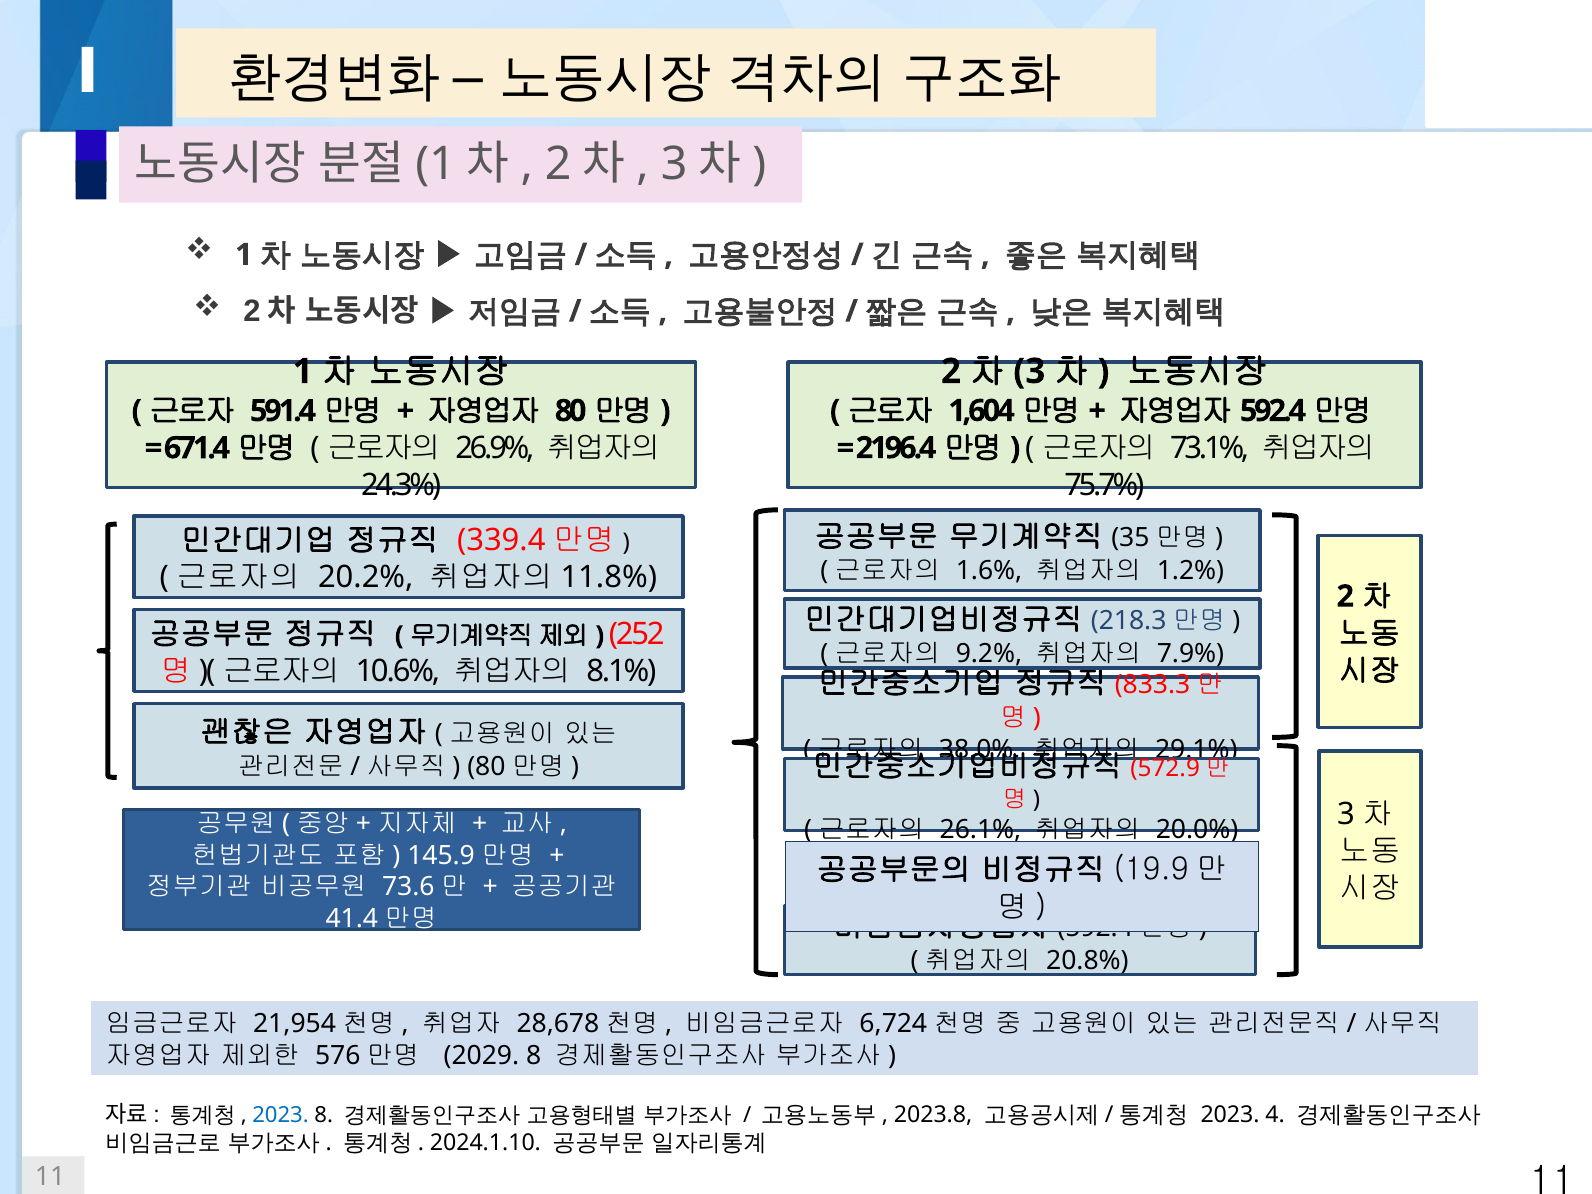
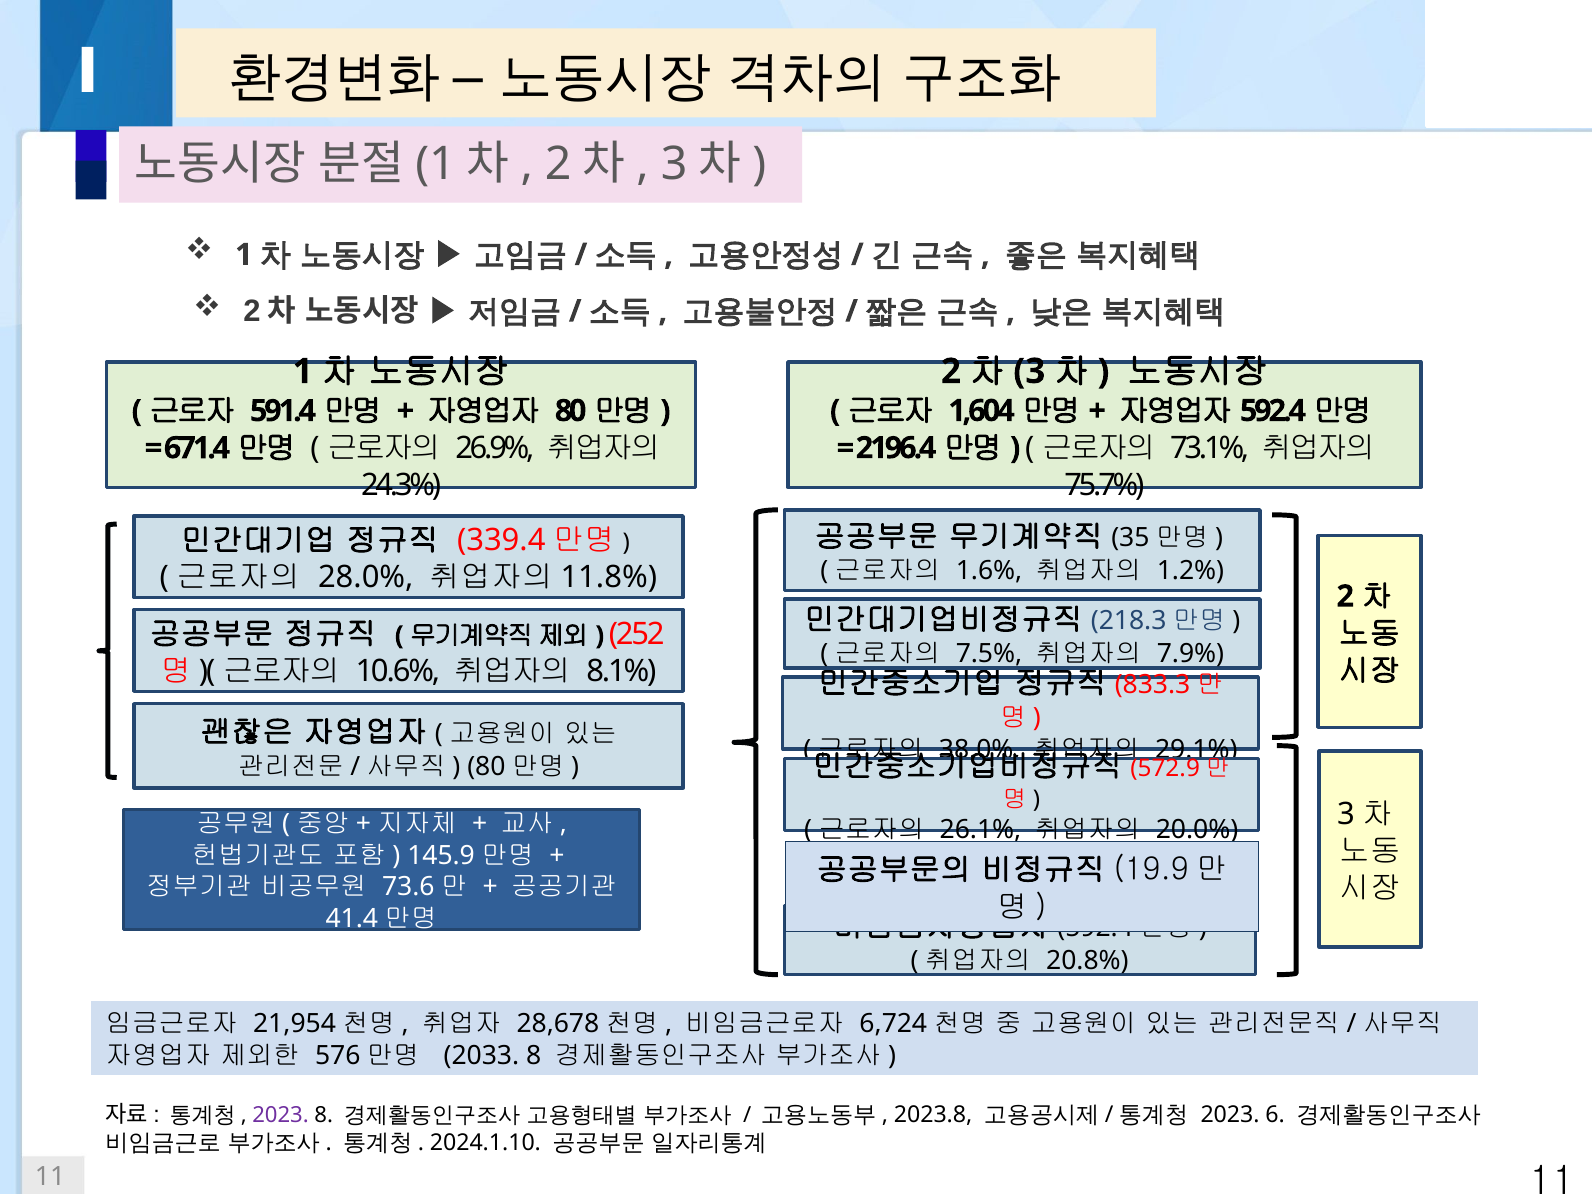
20.2%: 20.2% -> 28.0% (366, 578)
9.2%: 9.2% -> 7.5% (989, 654)
2029: 2029 -> 2033 (481, 1056)
2023 colour: blue -> purple (281, 1115)
4: 4 -> 6 (1275, 1115)
